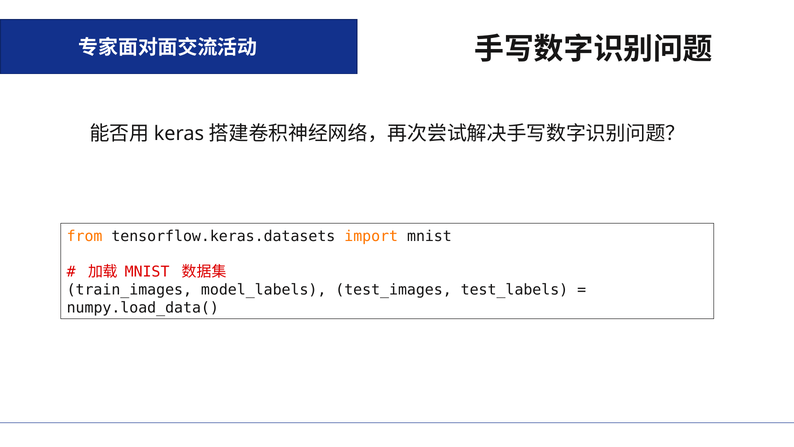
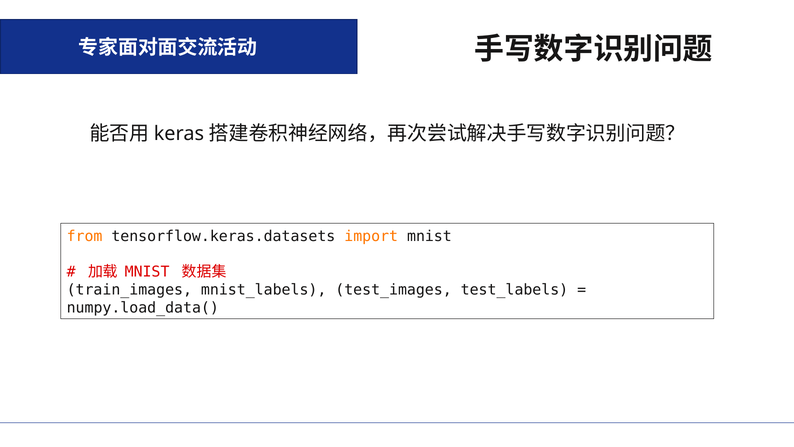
model_labels: model_labels -> mnist_labels (264, 290)
